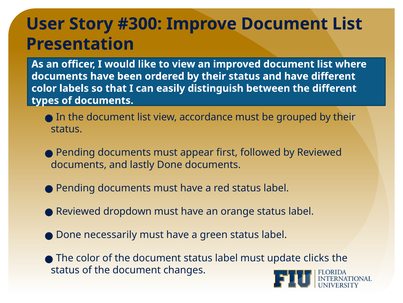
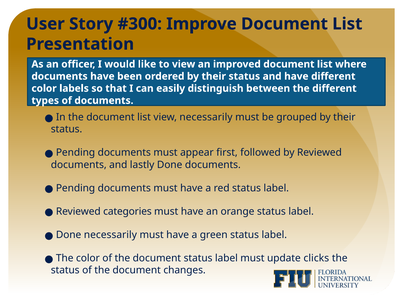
view accordance: accordance -> necessarily (206, 117)
dropdown: dropdown -> categories (127, 211)
